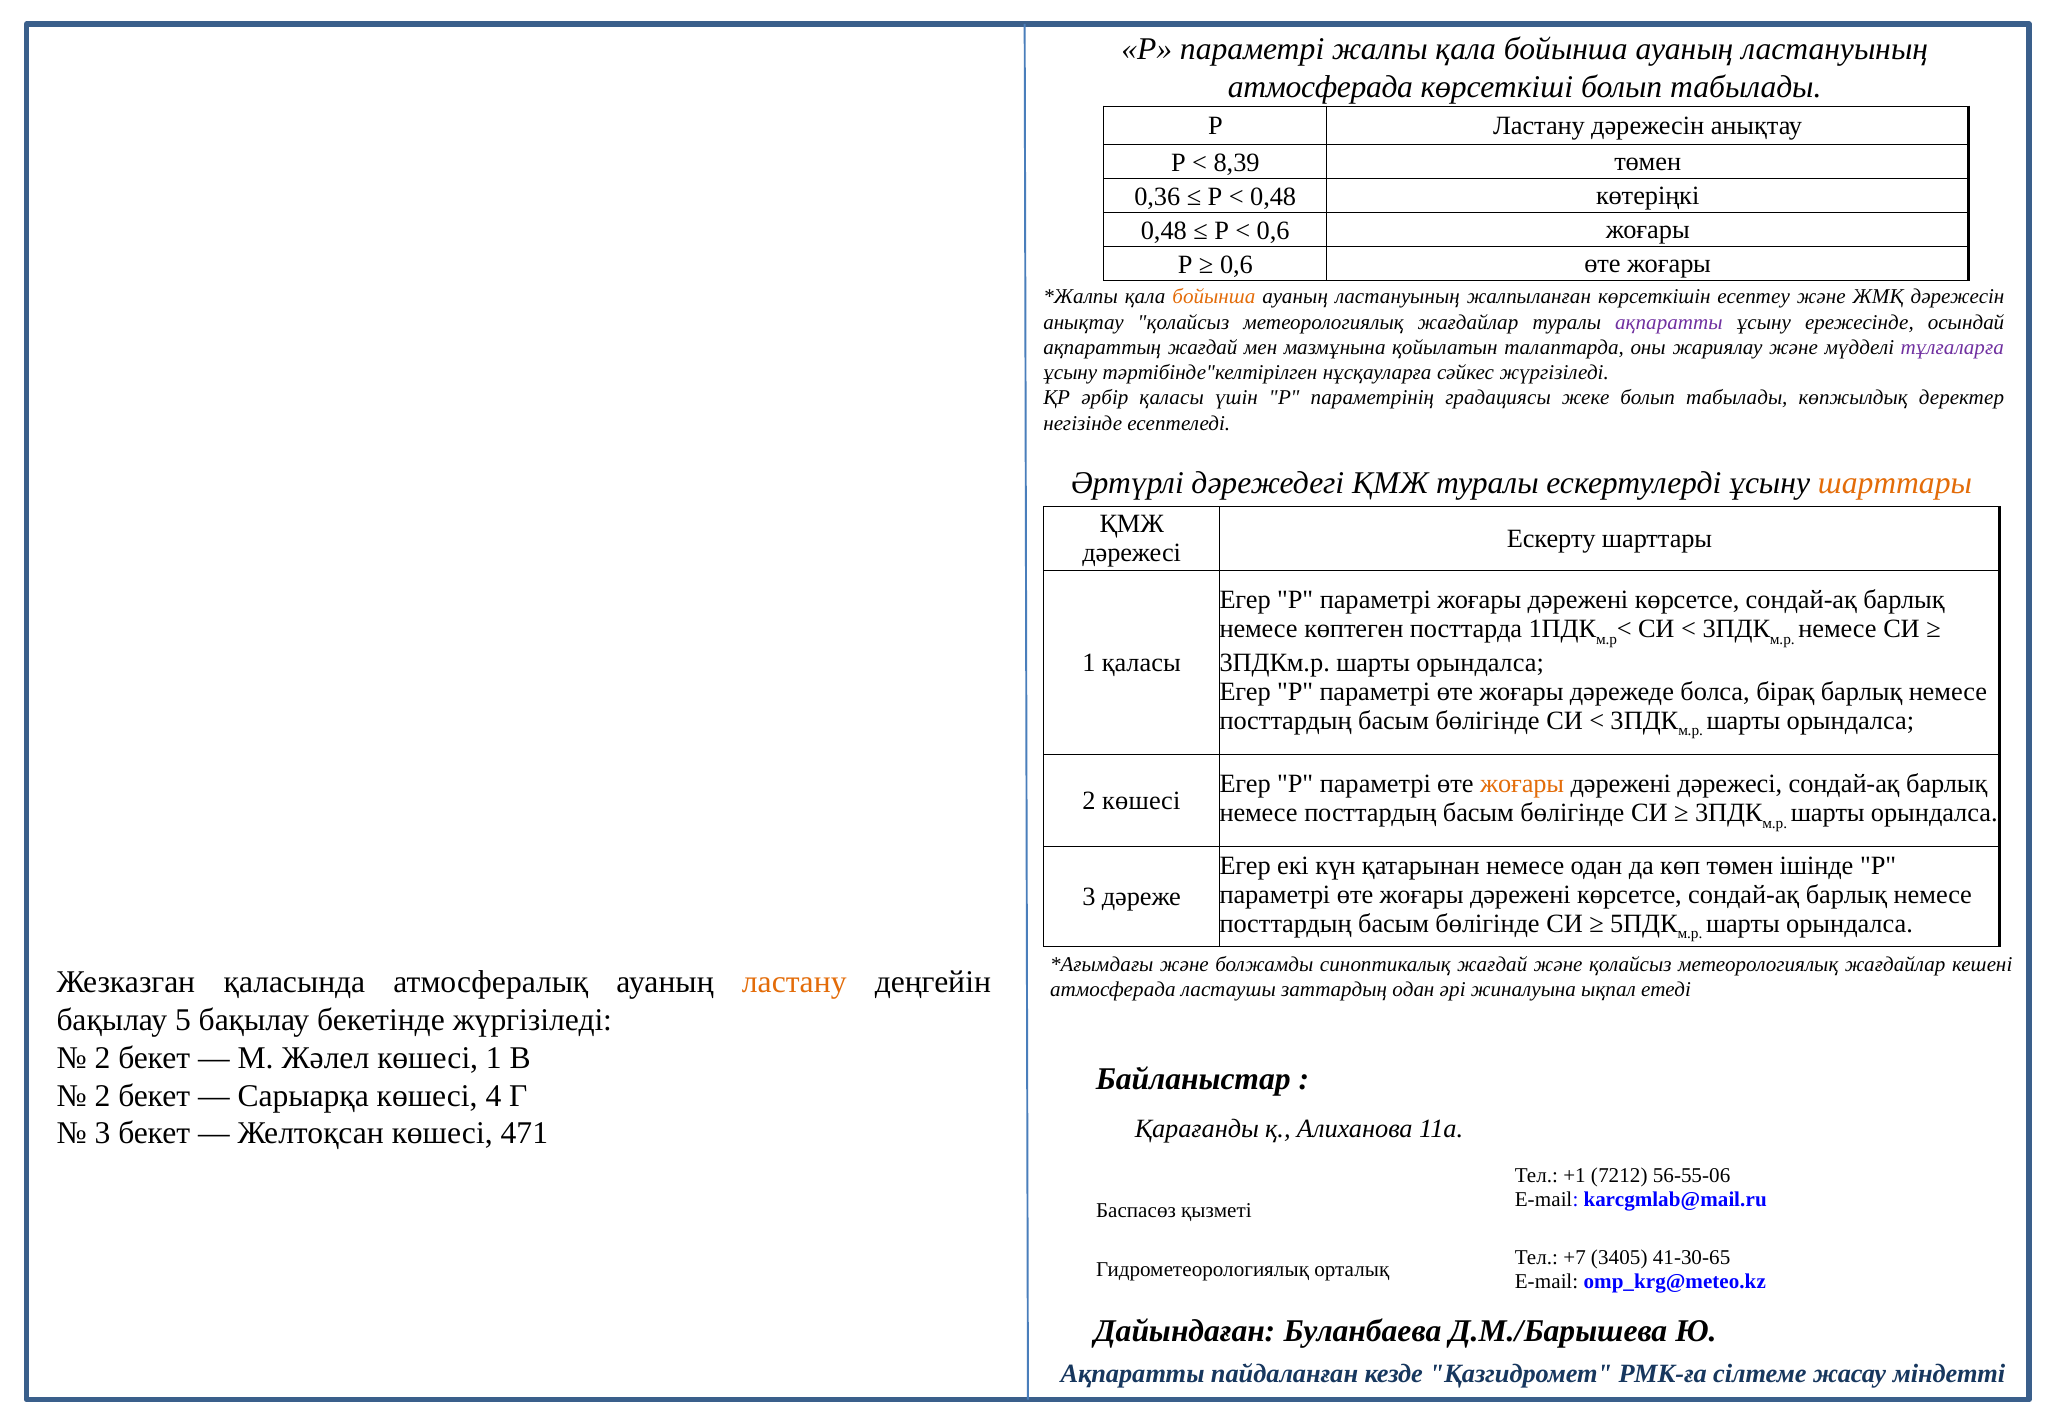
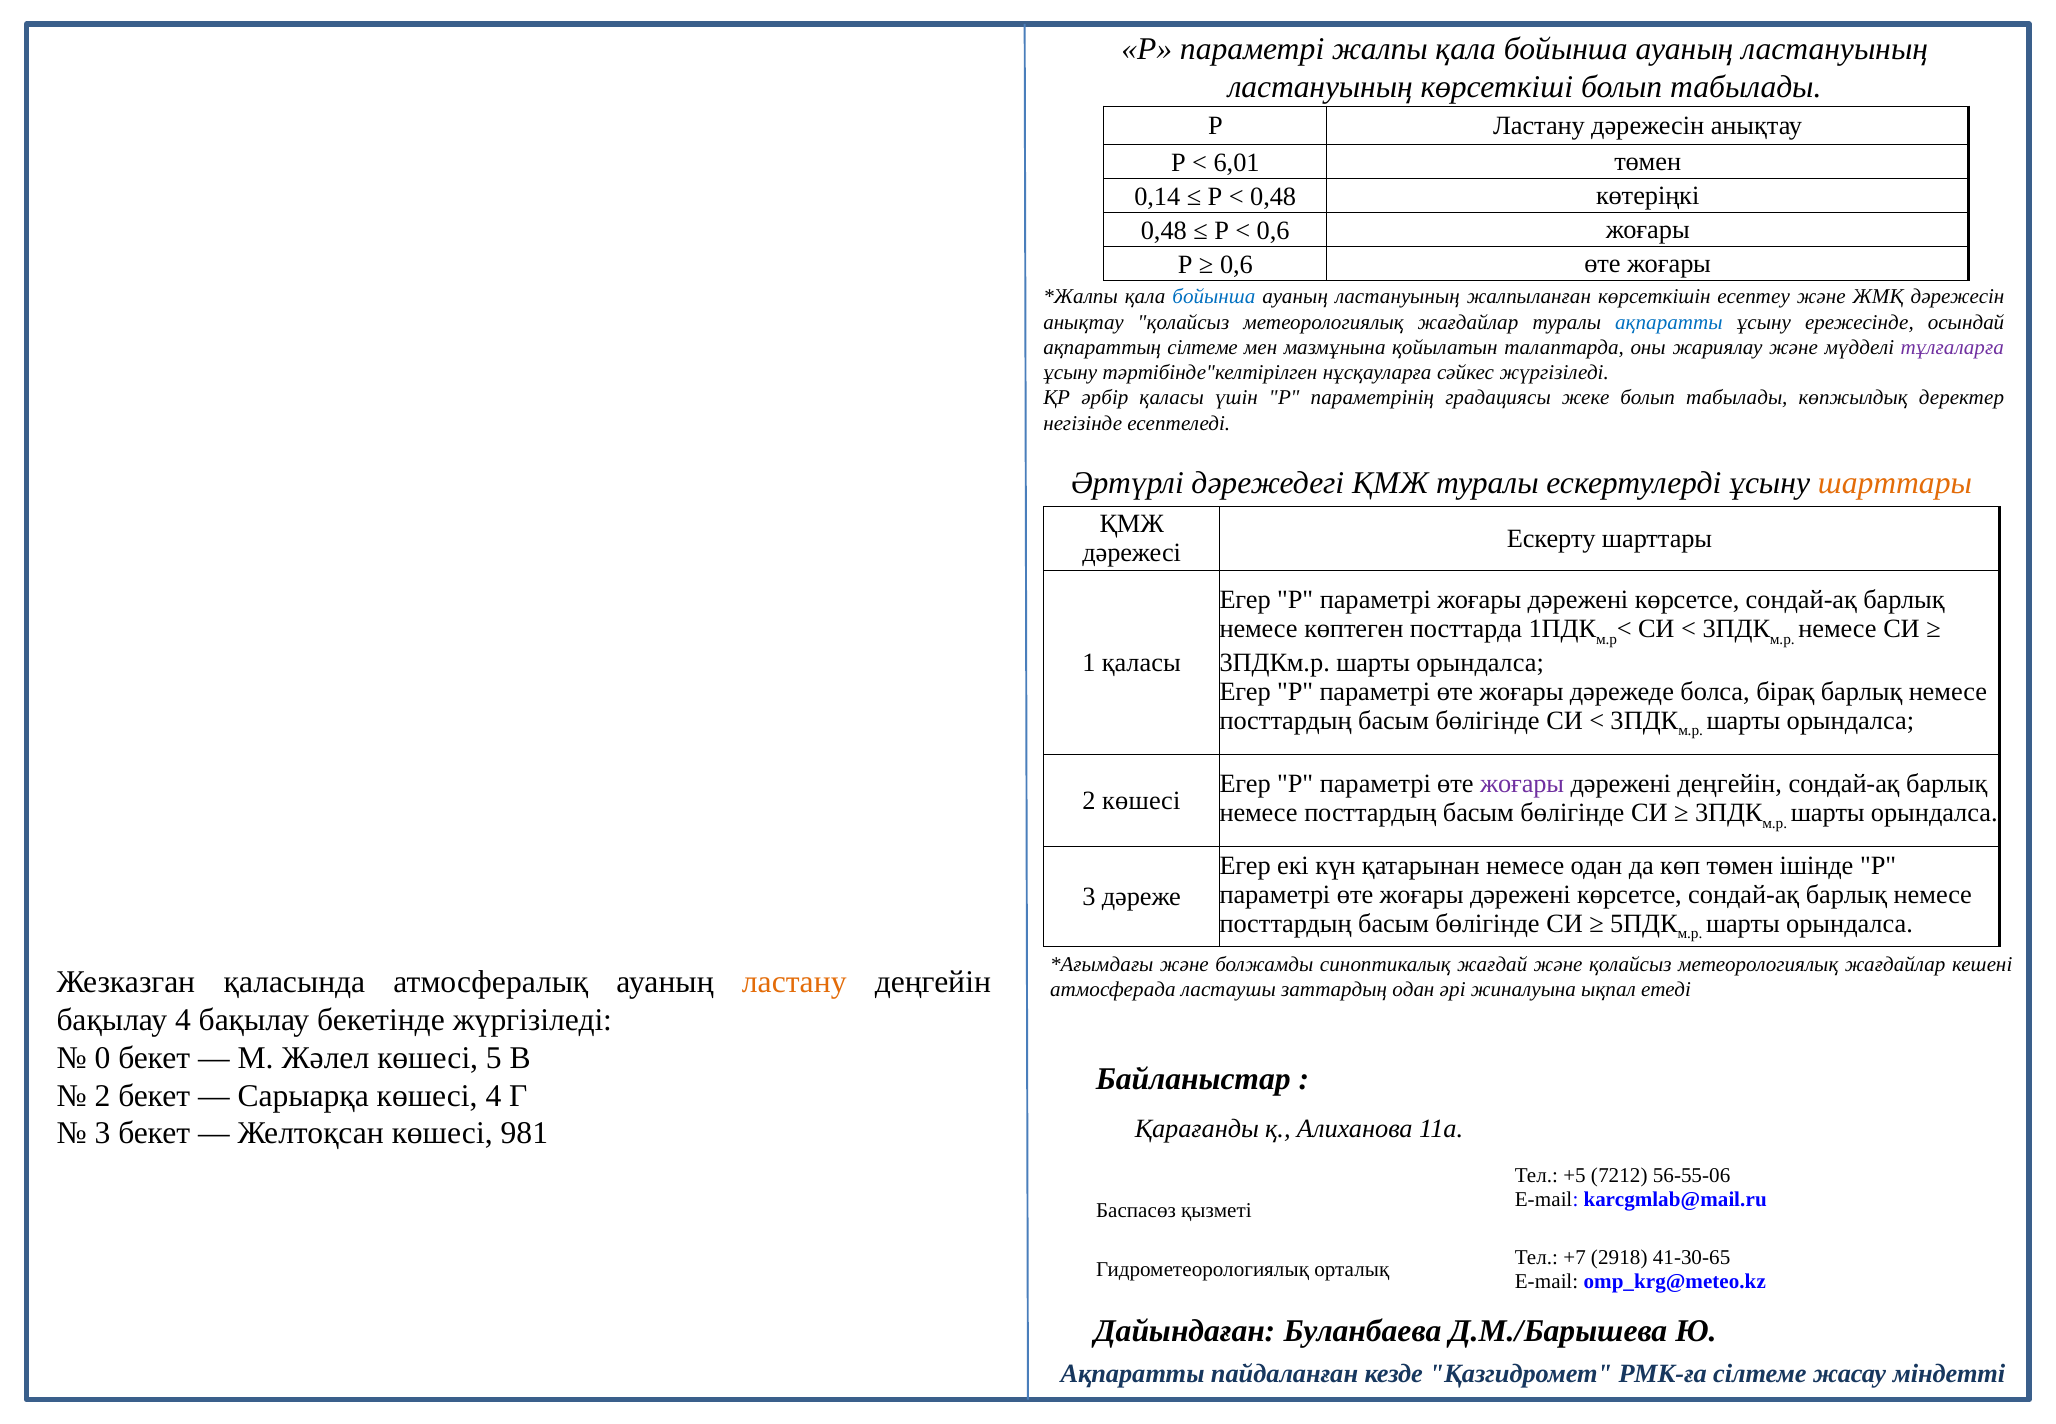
атмосферада: атмосферада -> ластануының (1320, 87)
8,39: 8,39 -> 6,01 (1237, 163)
0,36: 0,36 -> 0,14 (1157, 197)
бойынша colour: orange -> blue (1214, 297)
ақпаратты colour: purple -> blue (1669, 322)
ақпараттың жағдай: жағдай -> сілтеме (1203, 347)
жоғары colour: orange -> purple (1522, 784)
дәрежені дәрежесі: дәрежесі -> деңгейін (1730, 784)
бақылау 5: 5 -> 4 (183, 1019)
2: 2 -> 0 (102, 1057)
көшесі 1: 1 -> 5 (494, 1057)
471: 471 -> 981 (524, 1133)
+1: +1 -> +5 (1574, 1175)
3405: 3405 -> 2918 (1619, 1257)
